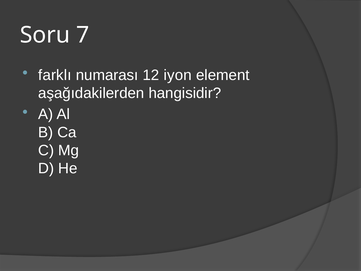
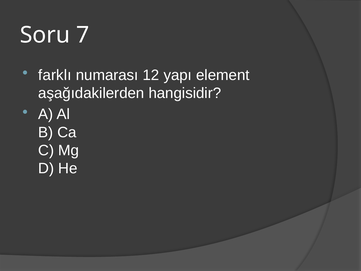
iyon: iyon -> yapı (178, 75)
